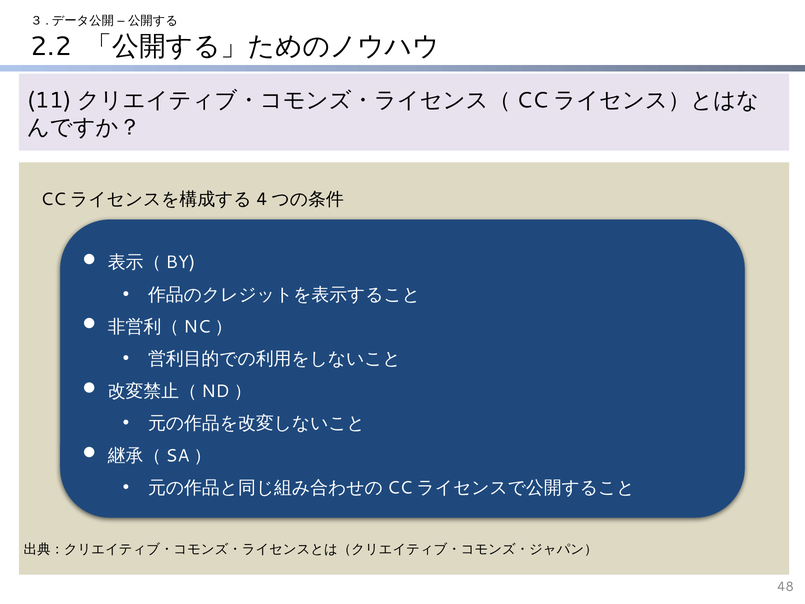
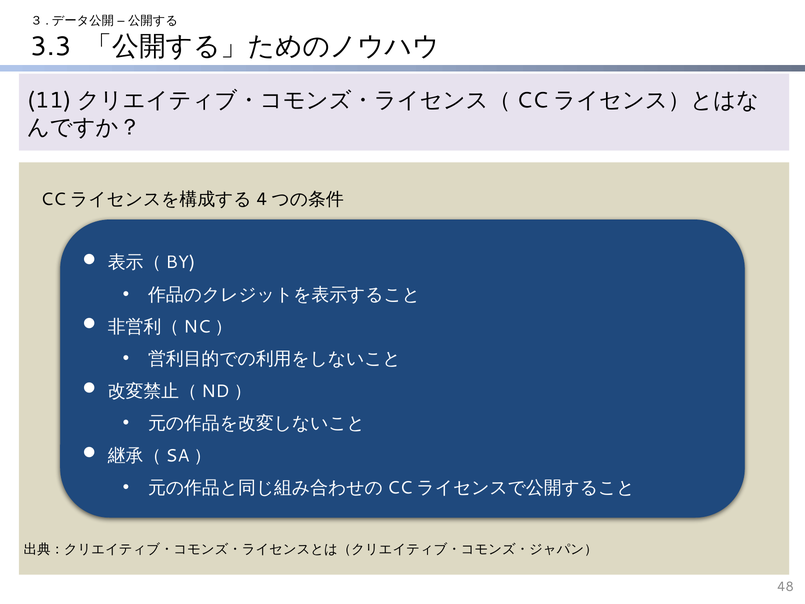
2.2: 2.2 -> 3.3 (51, 46)
